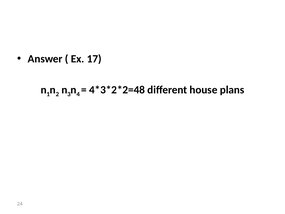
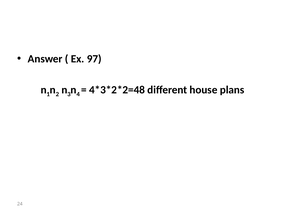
17: 17 -> 97 (94, 59)
